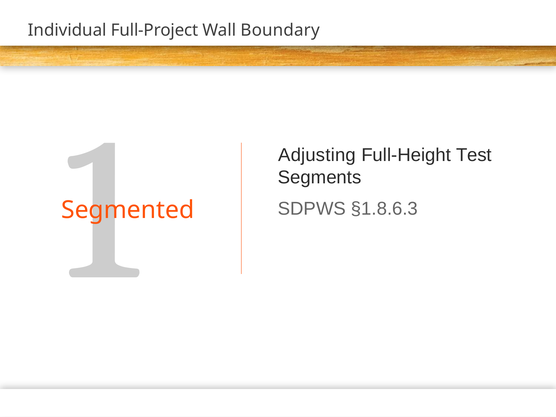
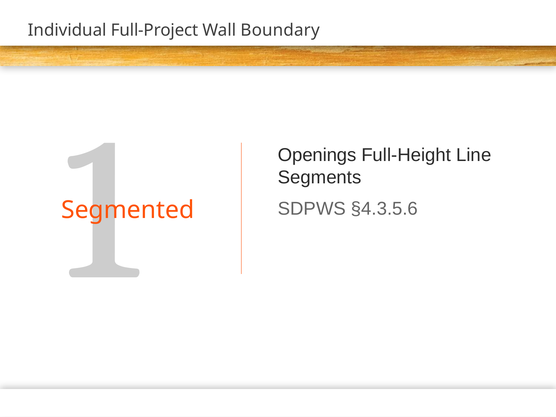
Adjusting: Adjusting -> Openings (317, 155)
Test: Test -> Line (474, 155)
§1.8.6.3: §1.8.6.3 -> §4.3.5.6 (384, 209)
